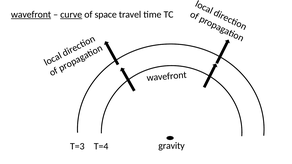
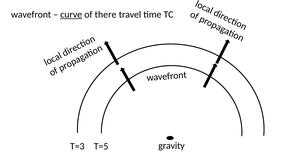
wavefront underline: present -> none (31, 15)
space: space -> there (106, 15)
T=4: T=4 -> T=5 (101, 146)
